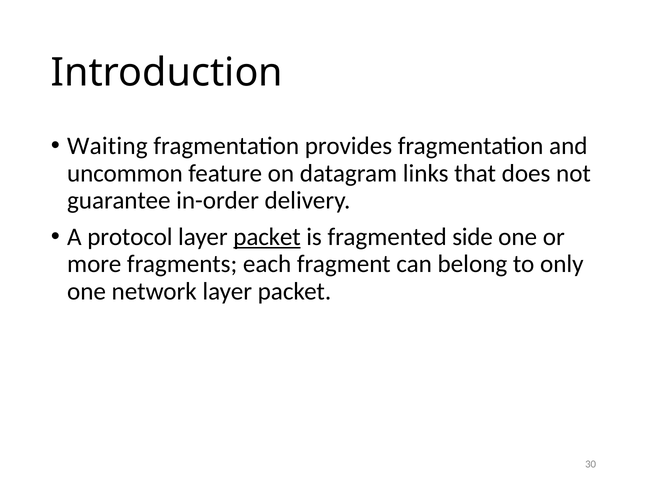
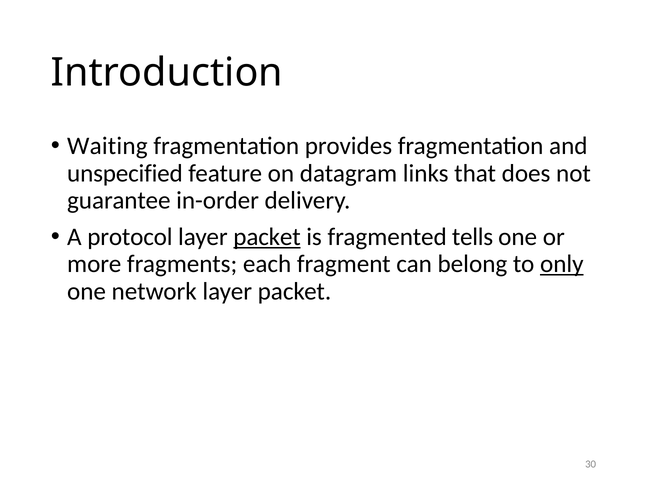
uncommon: uncommon -> unspecified (125, 173)
side: side -> tells (473, 236)
only underline: none -> present (562, 264)
